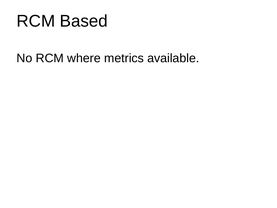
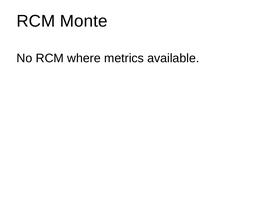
Based: Based -> Monte (84, 21)
